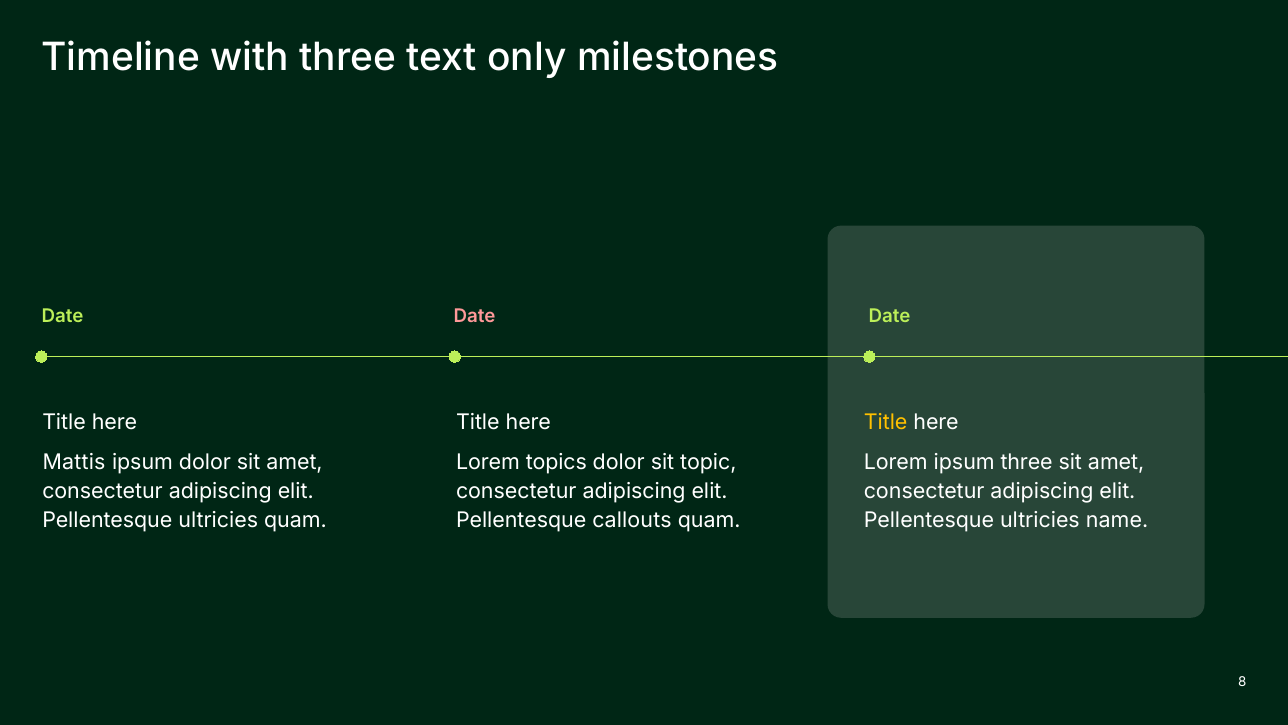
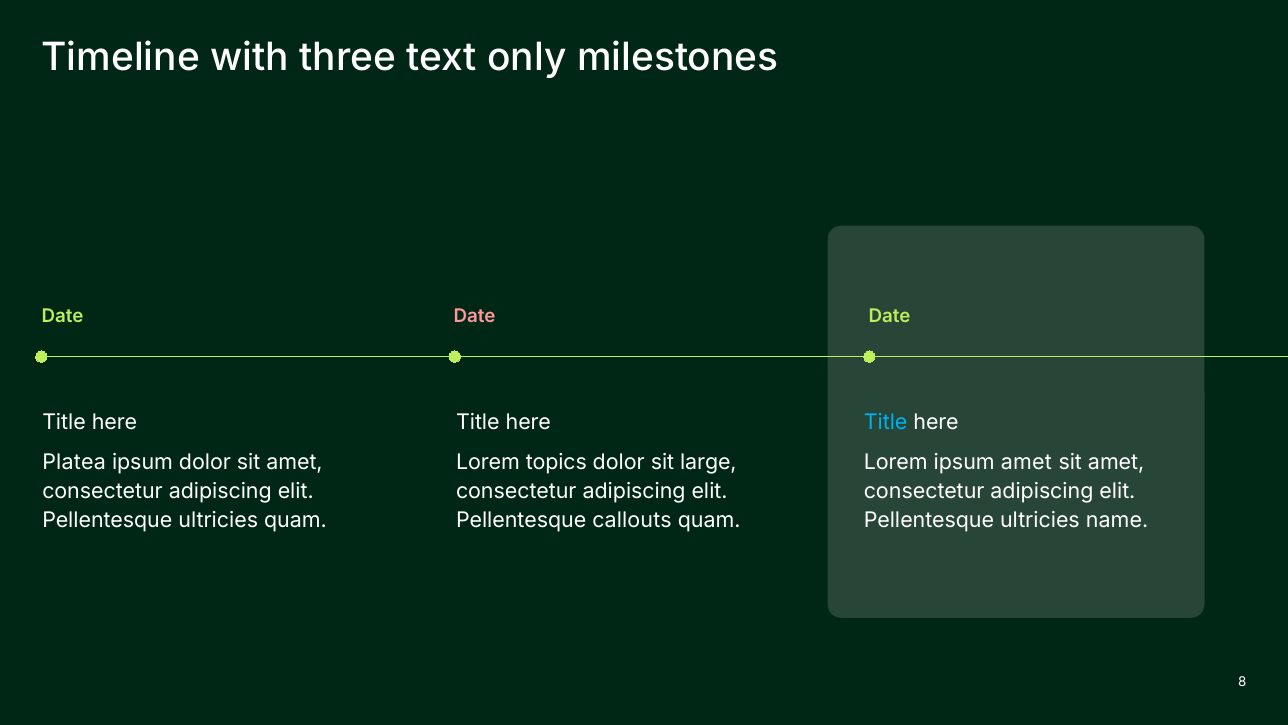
Title colour: yellow -> light blue (886, 422)
Mattis: Mattis -> Platea (74, 462)
topic: topic -> large (708, 462)
ipsum three: three -> amet (1026, 462)
